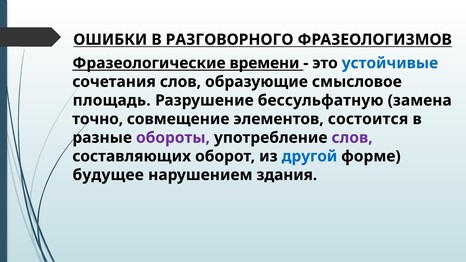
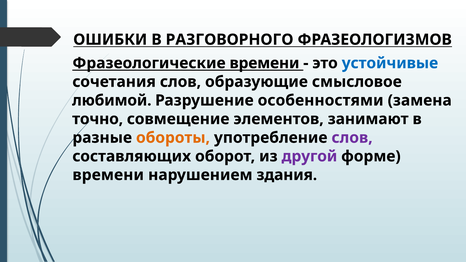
площадь: площадь -> любимой (112, 100)
бессульфатную: бессульфатную -> особенностями (321, 100)
состоится: состоится -> занимают (368, 119)
обороты colour: purple -> orange (173, 138)
другой colour: blue -> purple (309, 156)
будущее: будущее -> времени (108, 175)
